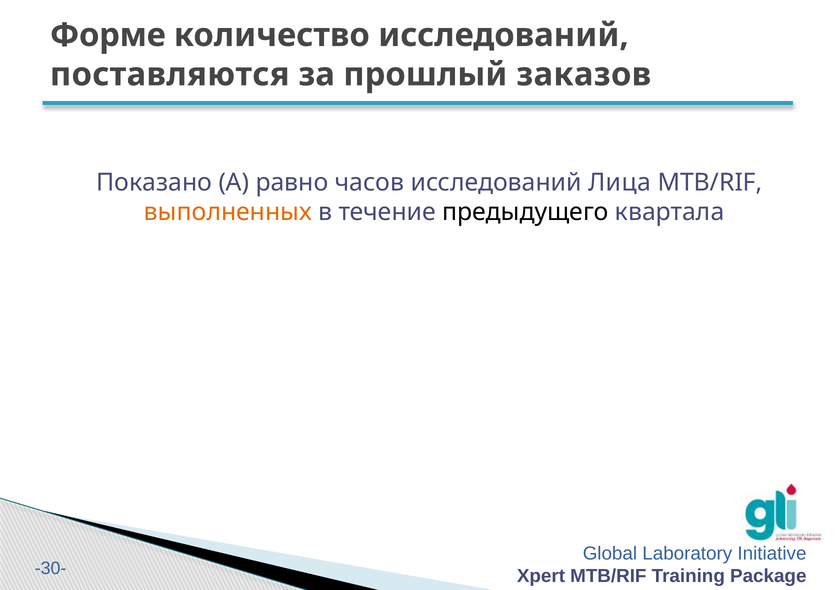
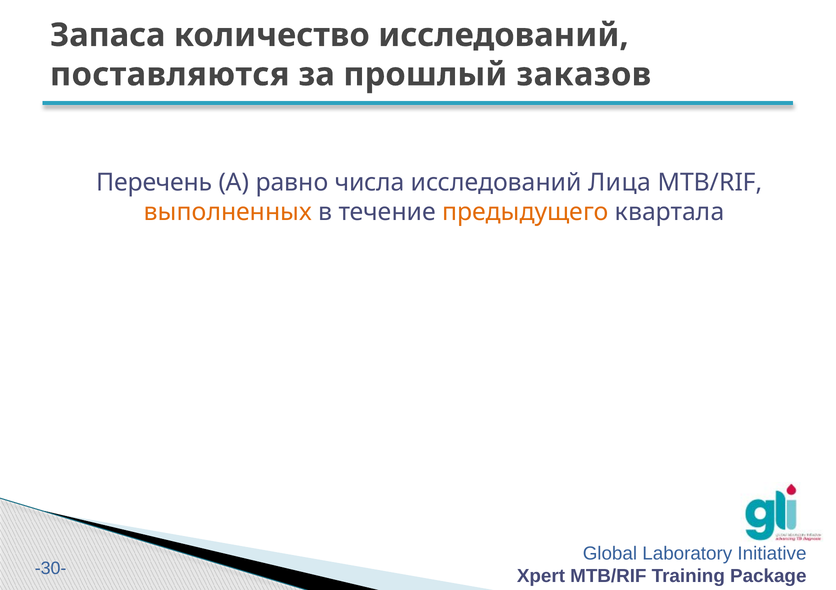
Форме: Форме -> Запаса (108, 35)
Показано: Показано -> Перечень (154, 182)
часов: часов -> числа (370, 182)
предыдущего colour: black -> orange (525, 212)
